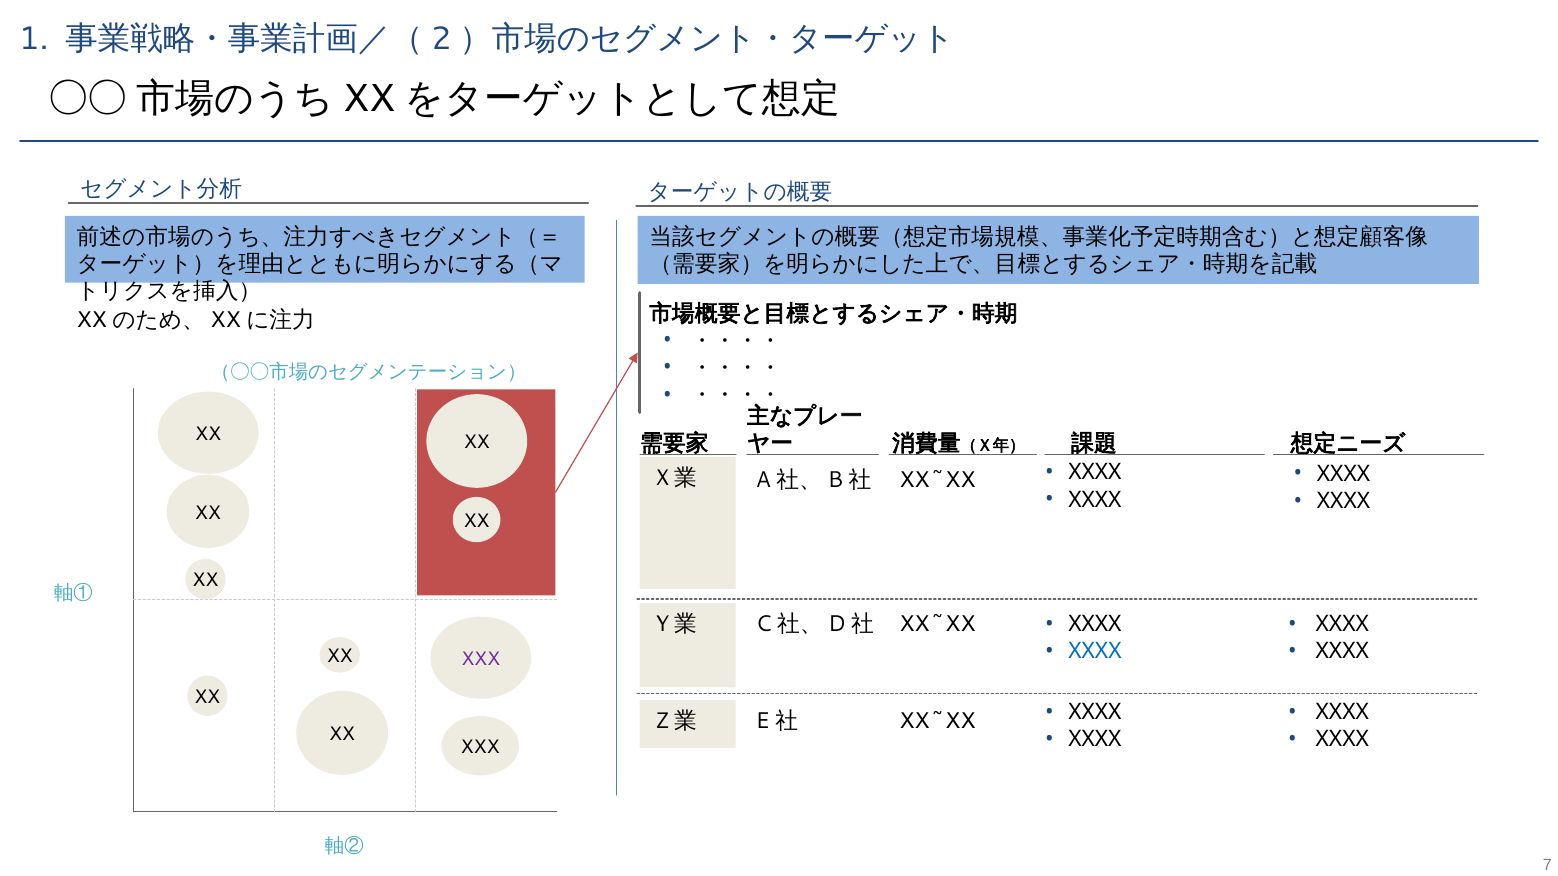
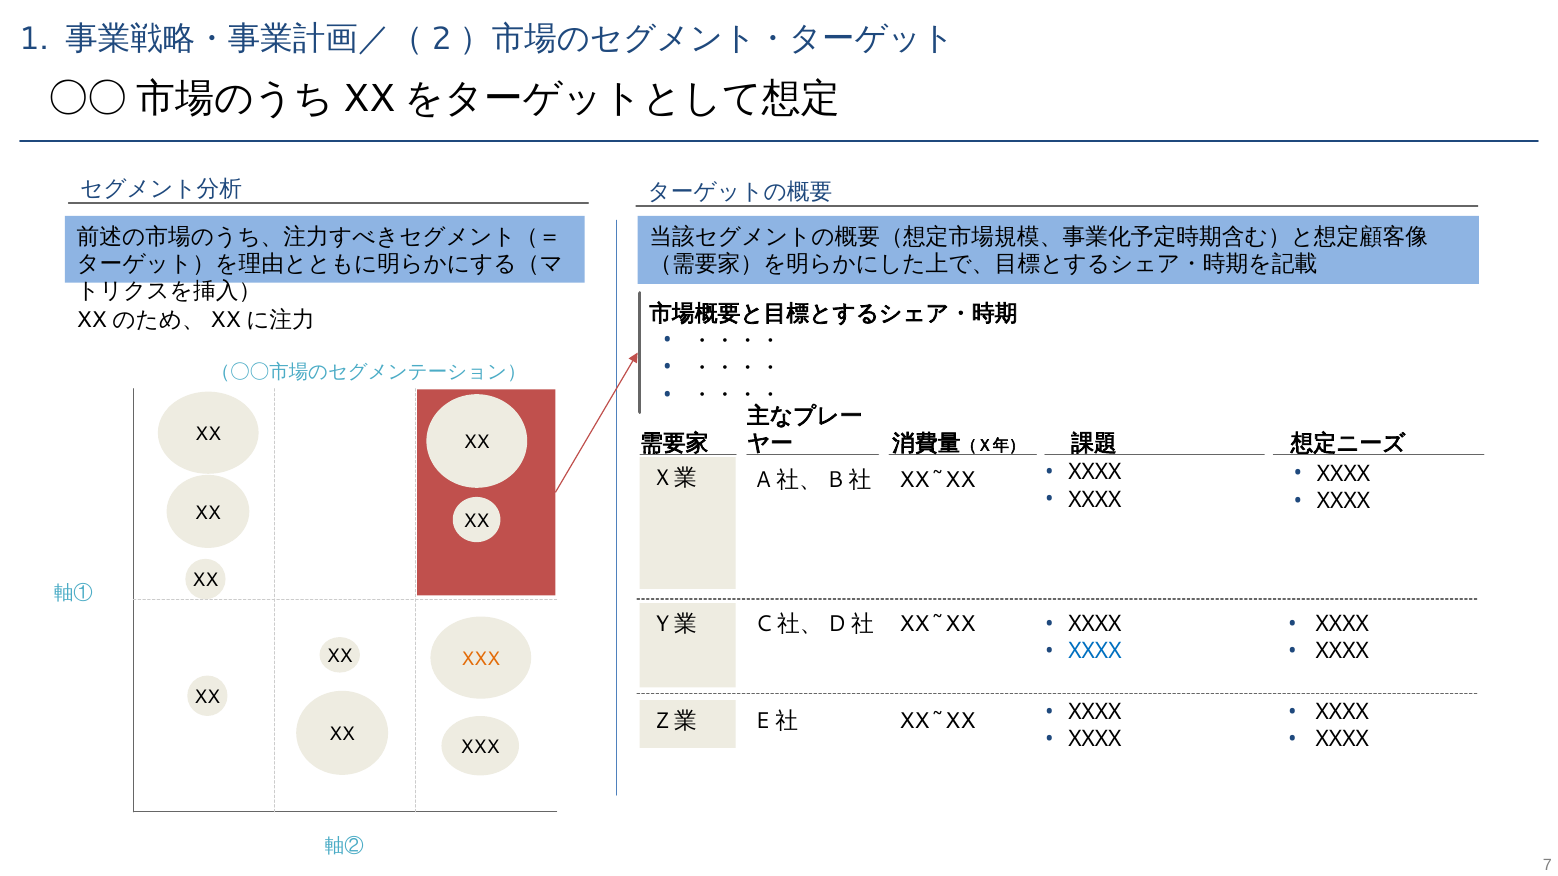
XXX colour: purple -> orange (481, 659)
